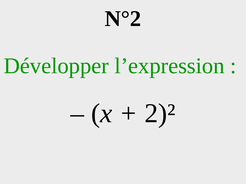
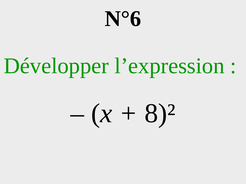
N°2: N°2 -> N°6 (123, 19)
2)²: 2)² -> 8)² (160, 114)
